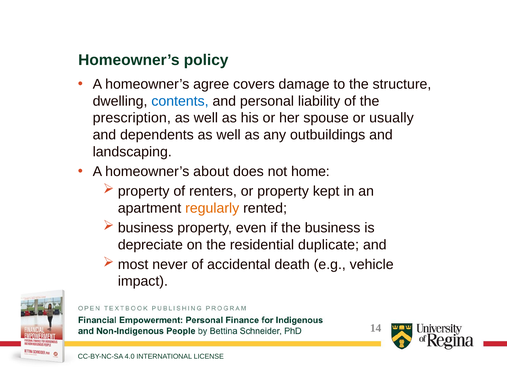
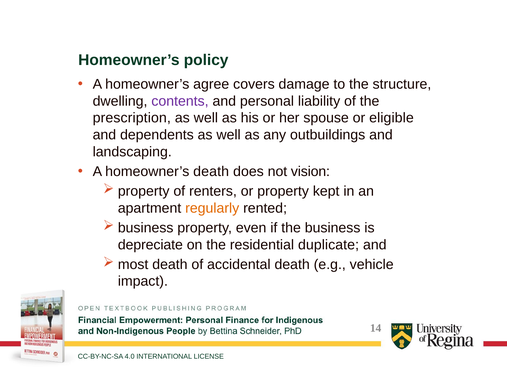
contents colour: blue -> purple (180, 101)
usually: usually -> eligible (391, 118)
homeowner’s about: about -> death (211, 172)
home: home -> vision (310, 172)
most never: never -> death (170, 265)
